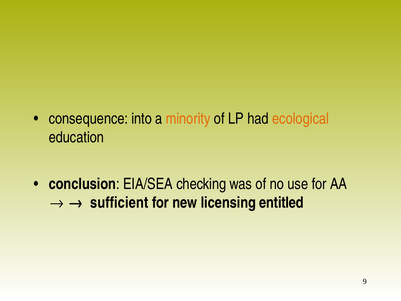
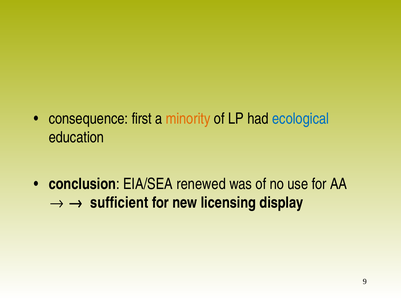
into: into -> first (142, 119)
ecological colour: orange -> blue (301, 119)
checking: checking -> renewed (201, 184)
entitled: entitled -> display (281, 202)
